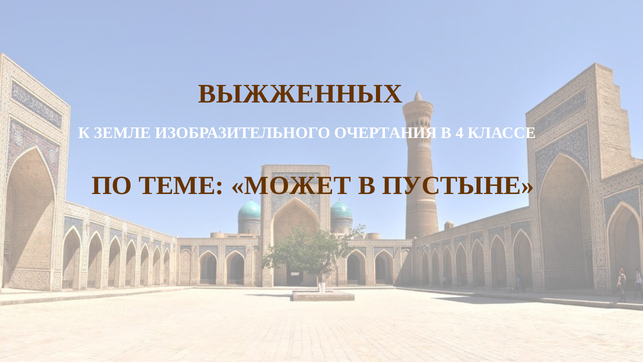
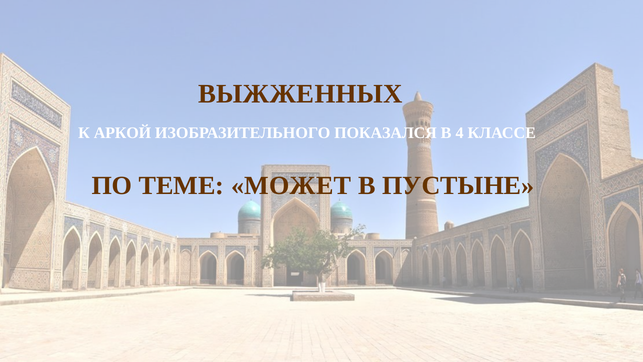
ЗЕМЛЕ: ЗЕМЛЕ -> АРКОЙ (122, 133)
ОЧЕРТАНИЯ: ОЧЕРТАНИЯ -> ПОКАЗАЛСЯ (386, 133)
